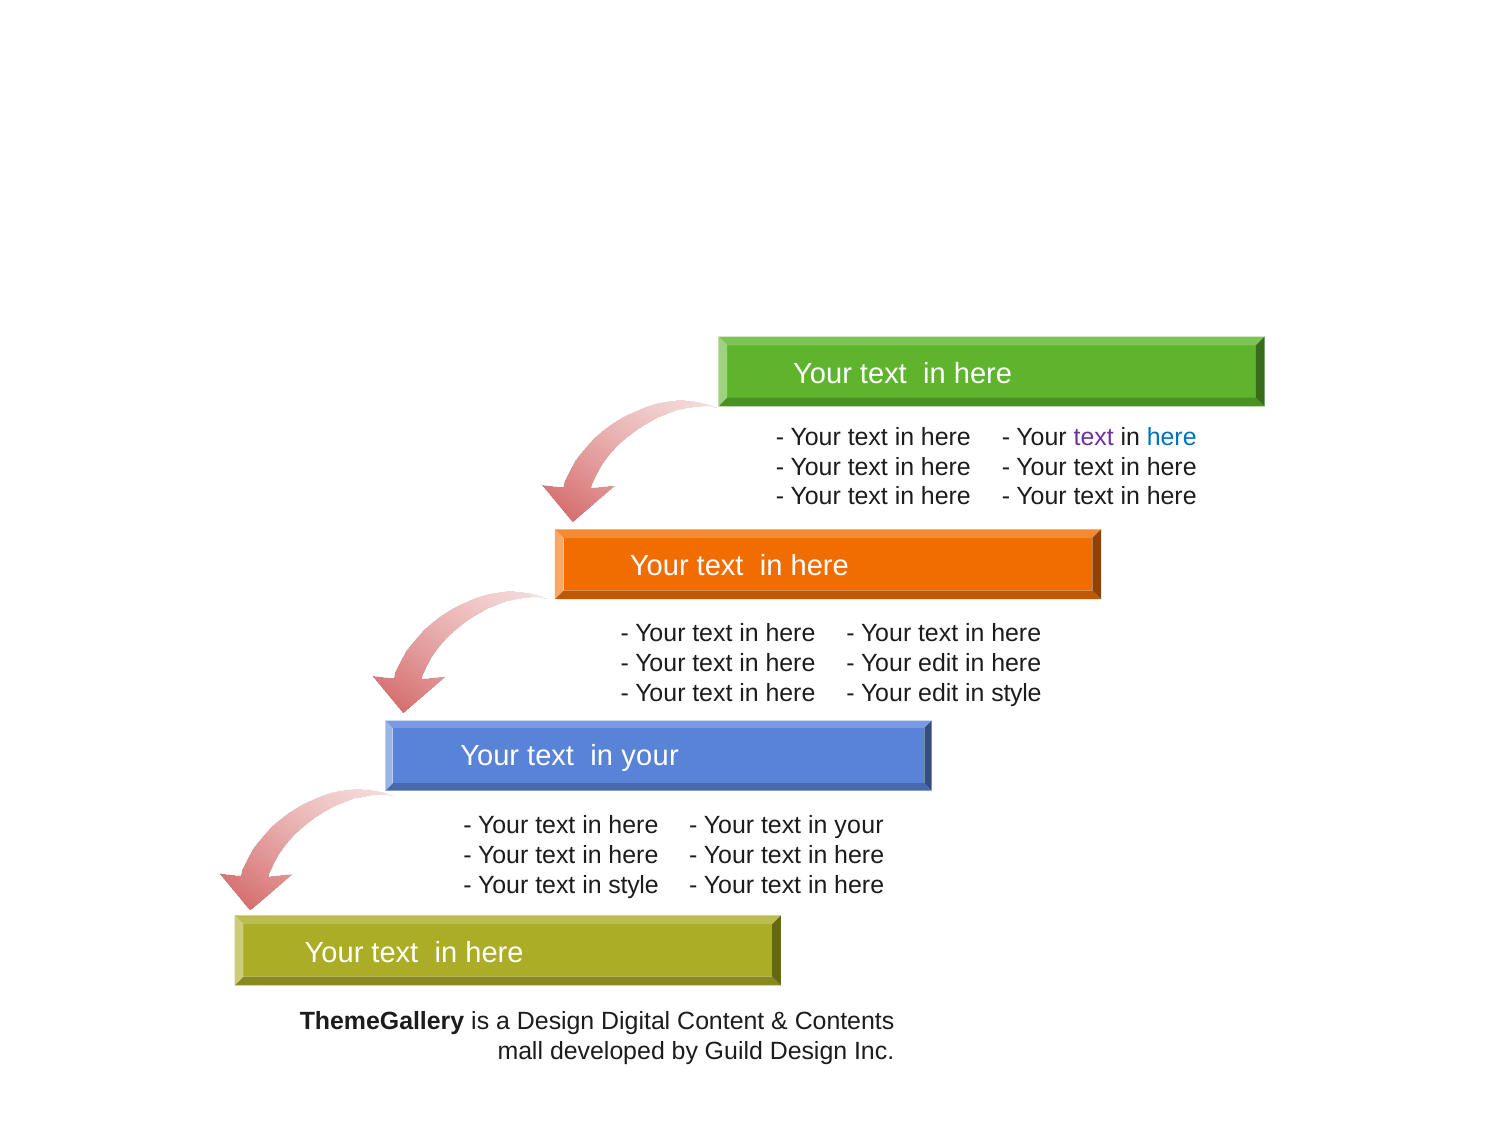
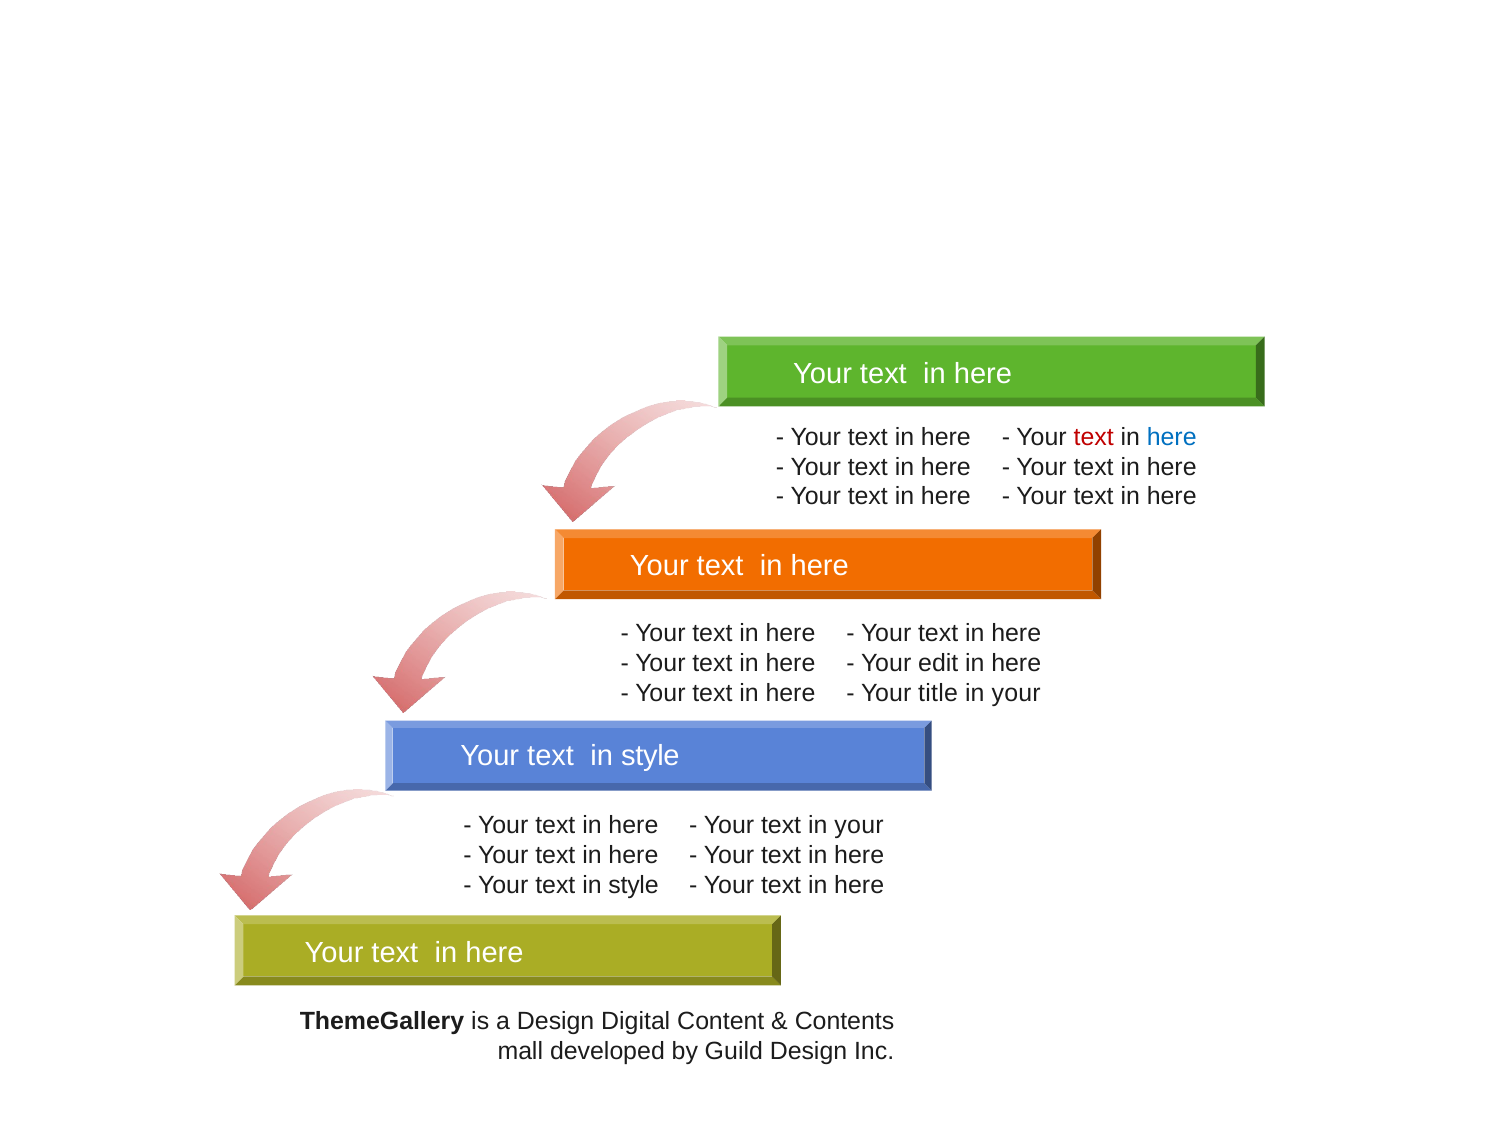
text colour: purple -> red (1094, 437)
edit: edit -> title (938, 693)
style: style -> your (1016, 693)
your: your -> style (650, 756)
